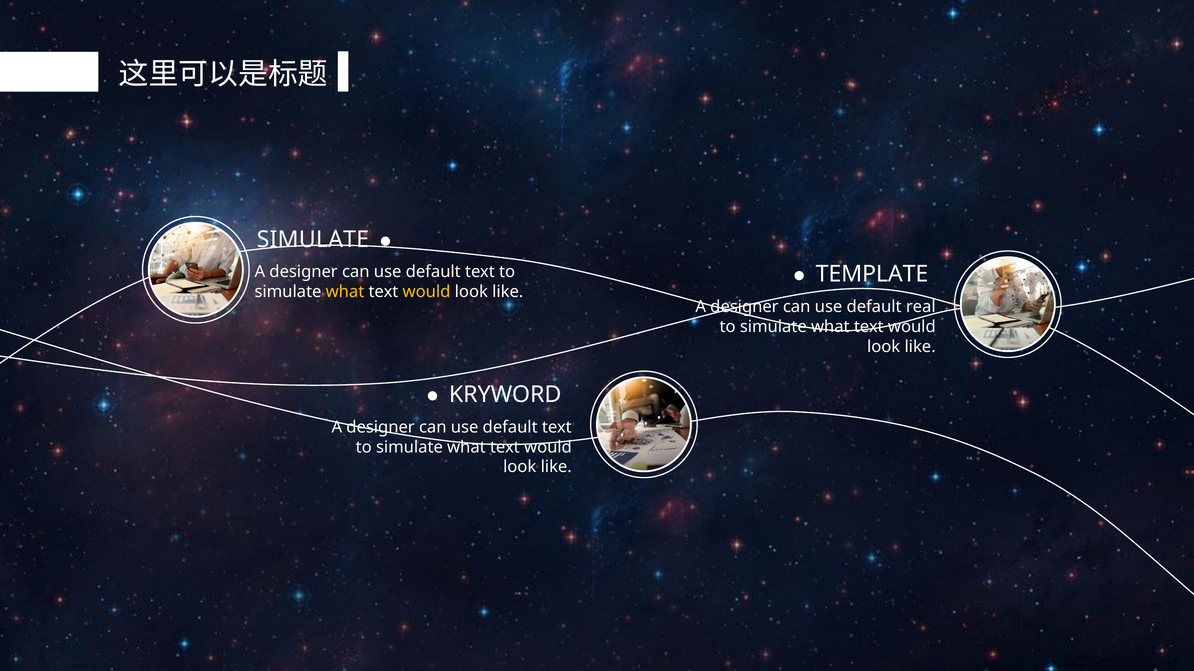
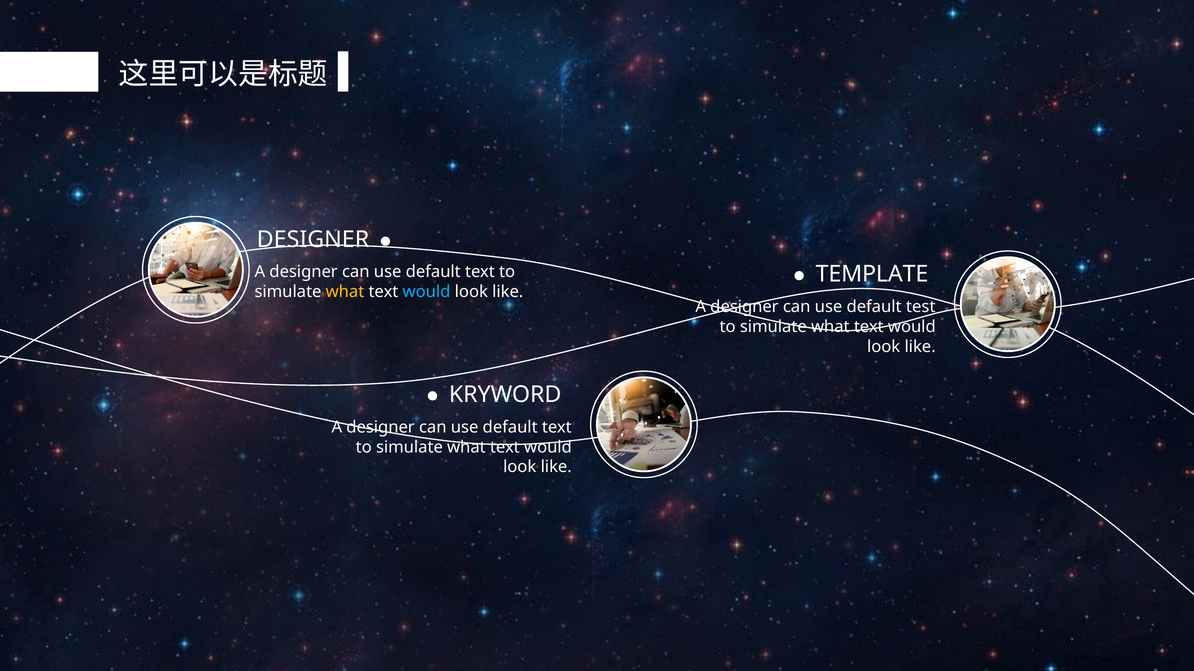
SIMULATE: SIMULATE -> DESIGNER (313, 240)
would colour: yellow -> light blue (427, 292)
real: real -> test (921, 307)
